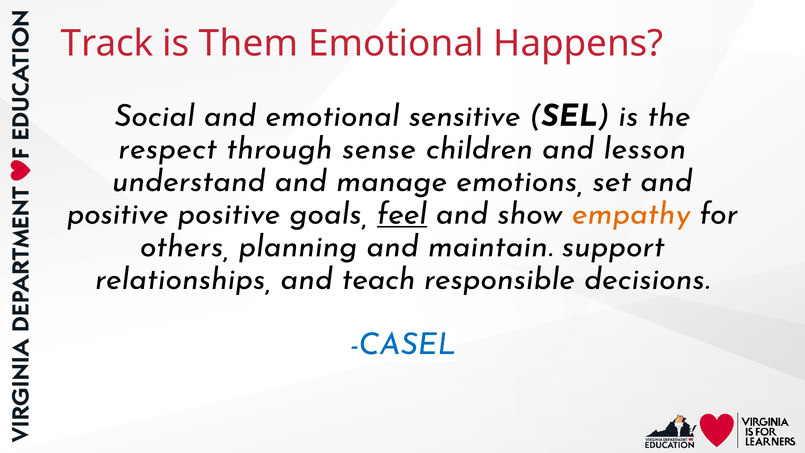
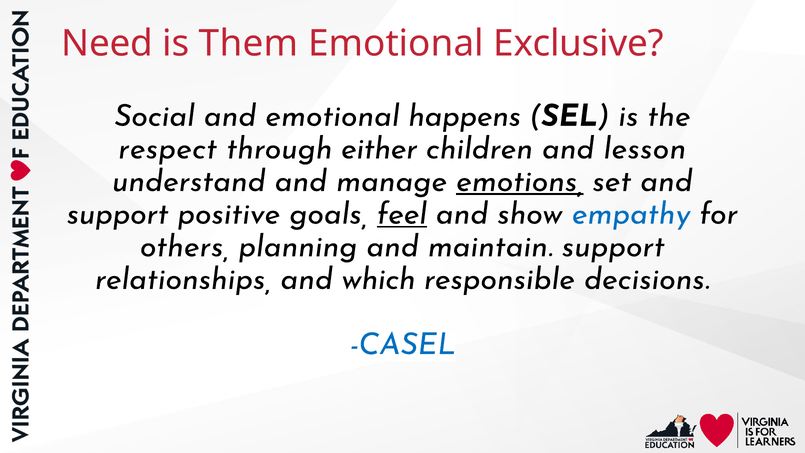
Track: Track -> Need (107, 44)
Happens: Happens -> Exclusive (578, 44)
sensitive: sensitive -> happens (465, 116)
sense: sense -> either (379, 148)
emotions underline: none -> present (520, 181)
positive: positive -> support (118, 214)
empathy colour: orange -> blue (631, 214)
teach: teach -> which (379, 279)
